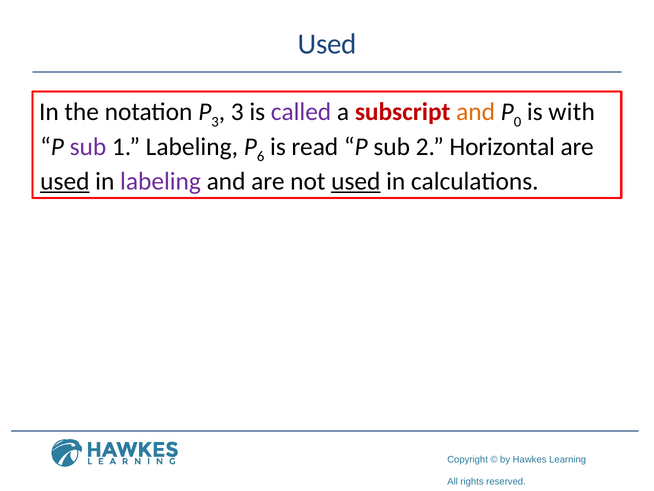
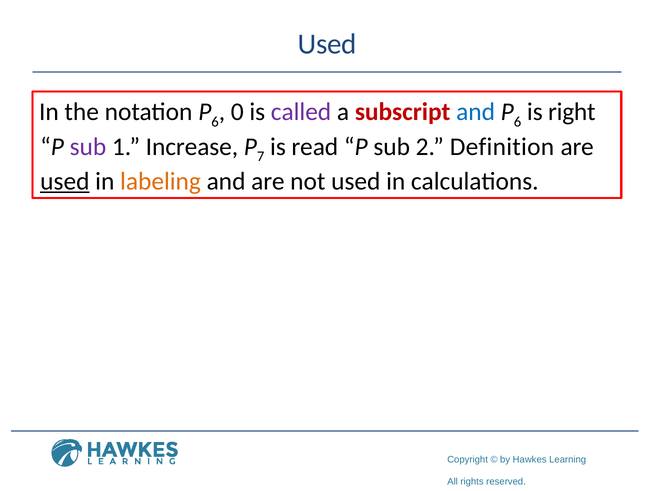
notation P 3: 3 -> 6 (215, 122)
3: 3 -> 0 (237, 112)
and colour: orange -> blue (476, 112)
0: 0 -> 6 (518, 122)
with: with -> right (572, 112)
1 Labeling: Labeling -> Increase (192, 147)
6: 6 -> 7 (261, 156)
Horizontal: Horizontal -> Definition (502, 147)
labeling colour: purple -> orange (160, 181)
used underline: present -> none (356, 181)
